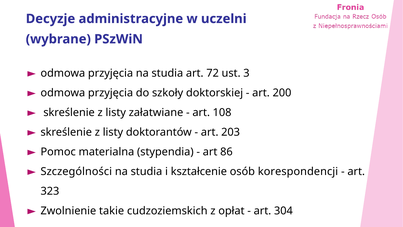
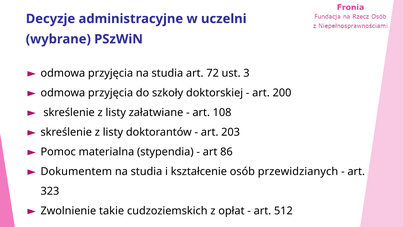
Szczególności: Szczególności -> Dokumentem (76, 171)
korespondencji: korespondencji -> przewidzianych (298, 171)
304: 304 -> 512 (283, 211)
